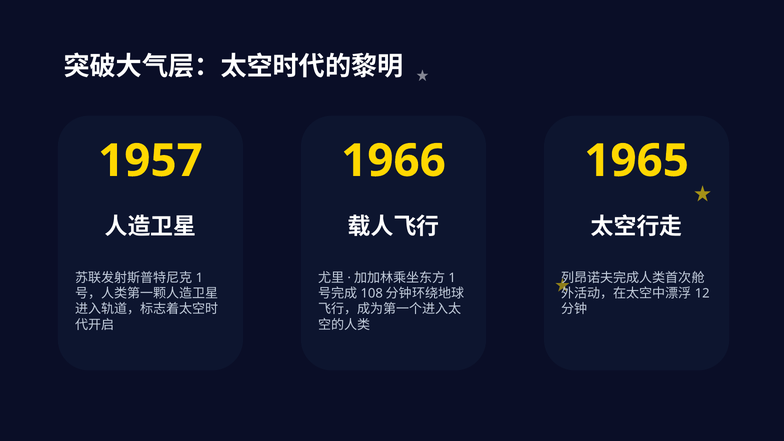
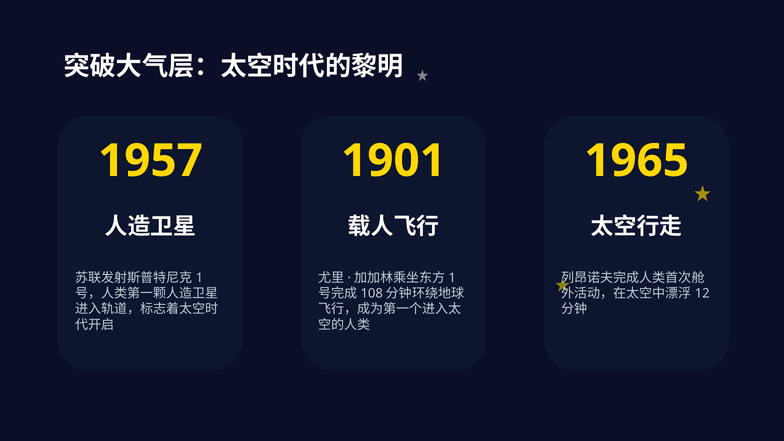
1966: 1966 -> 1901 (394, 161)
